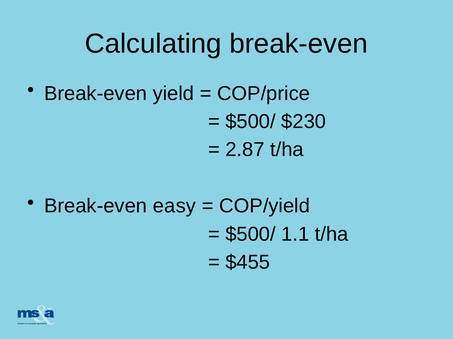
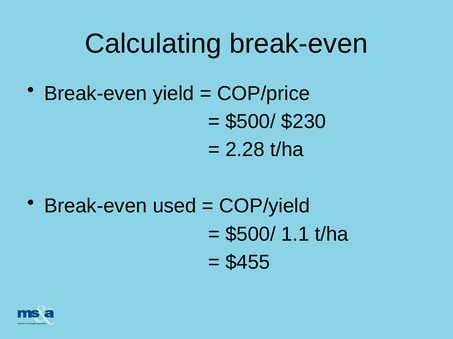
2.87: 2.87 -> 2.28 (245, 150)
easy: easy -> used (175, 206)
